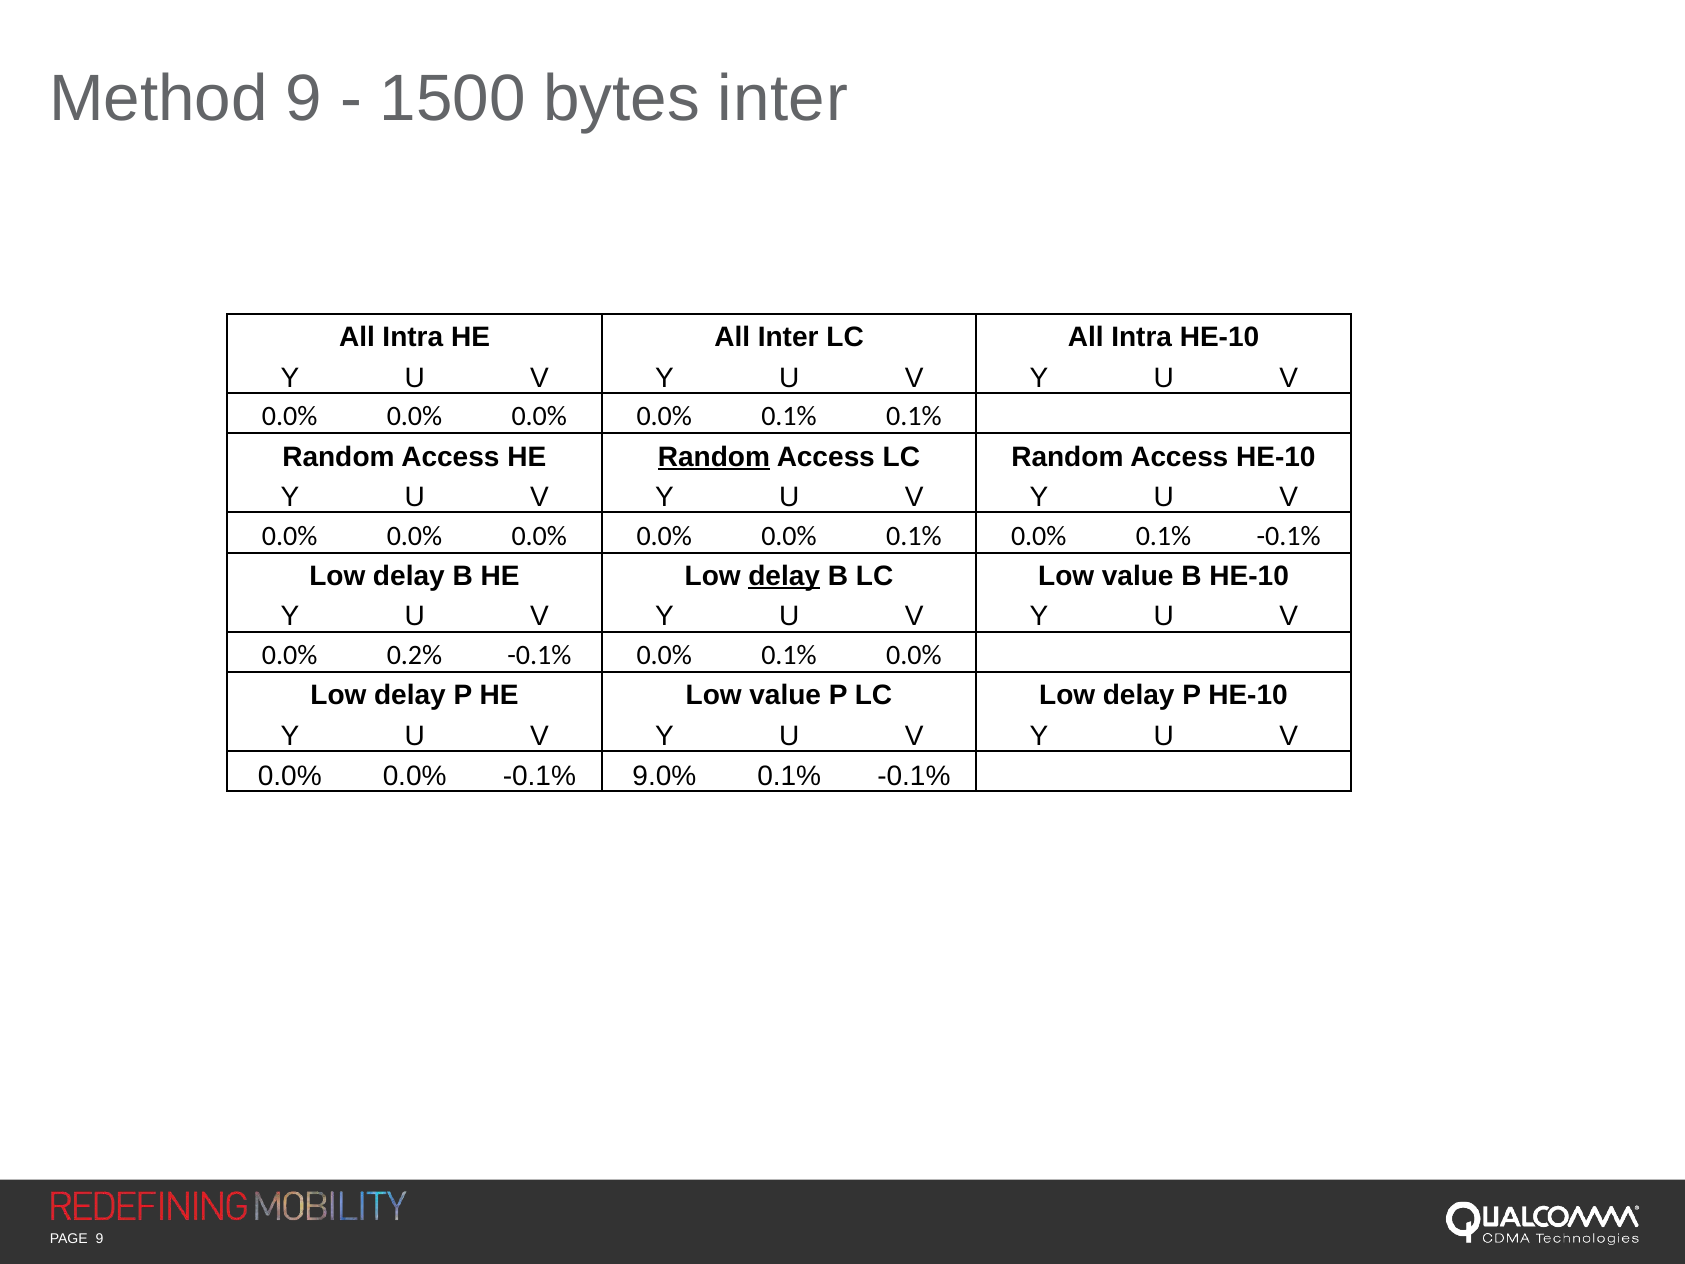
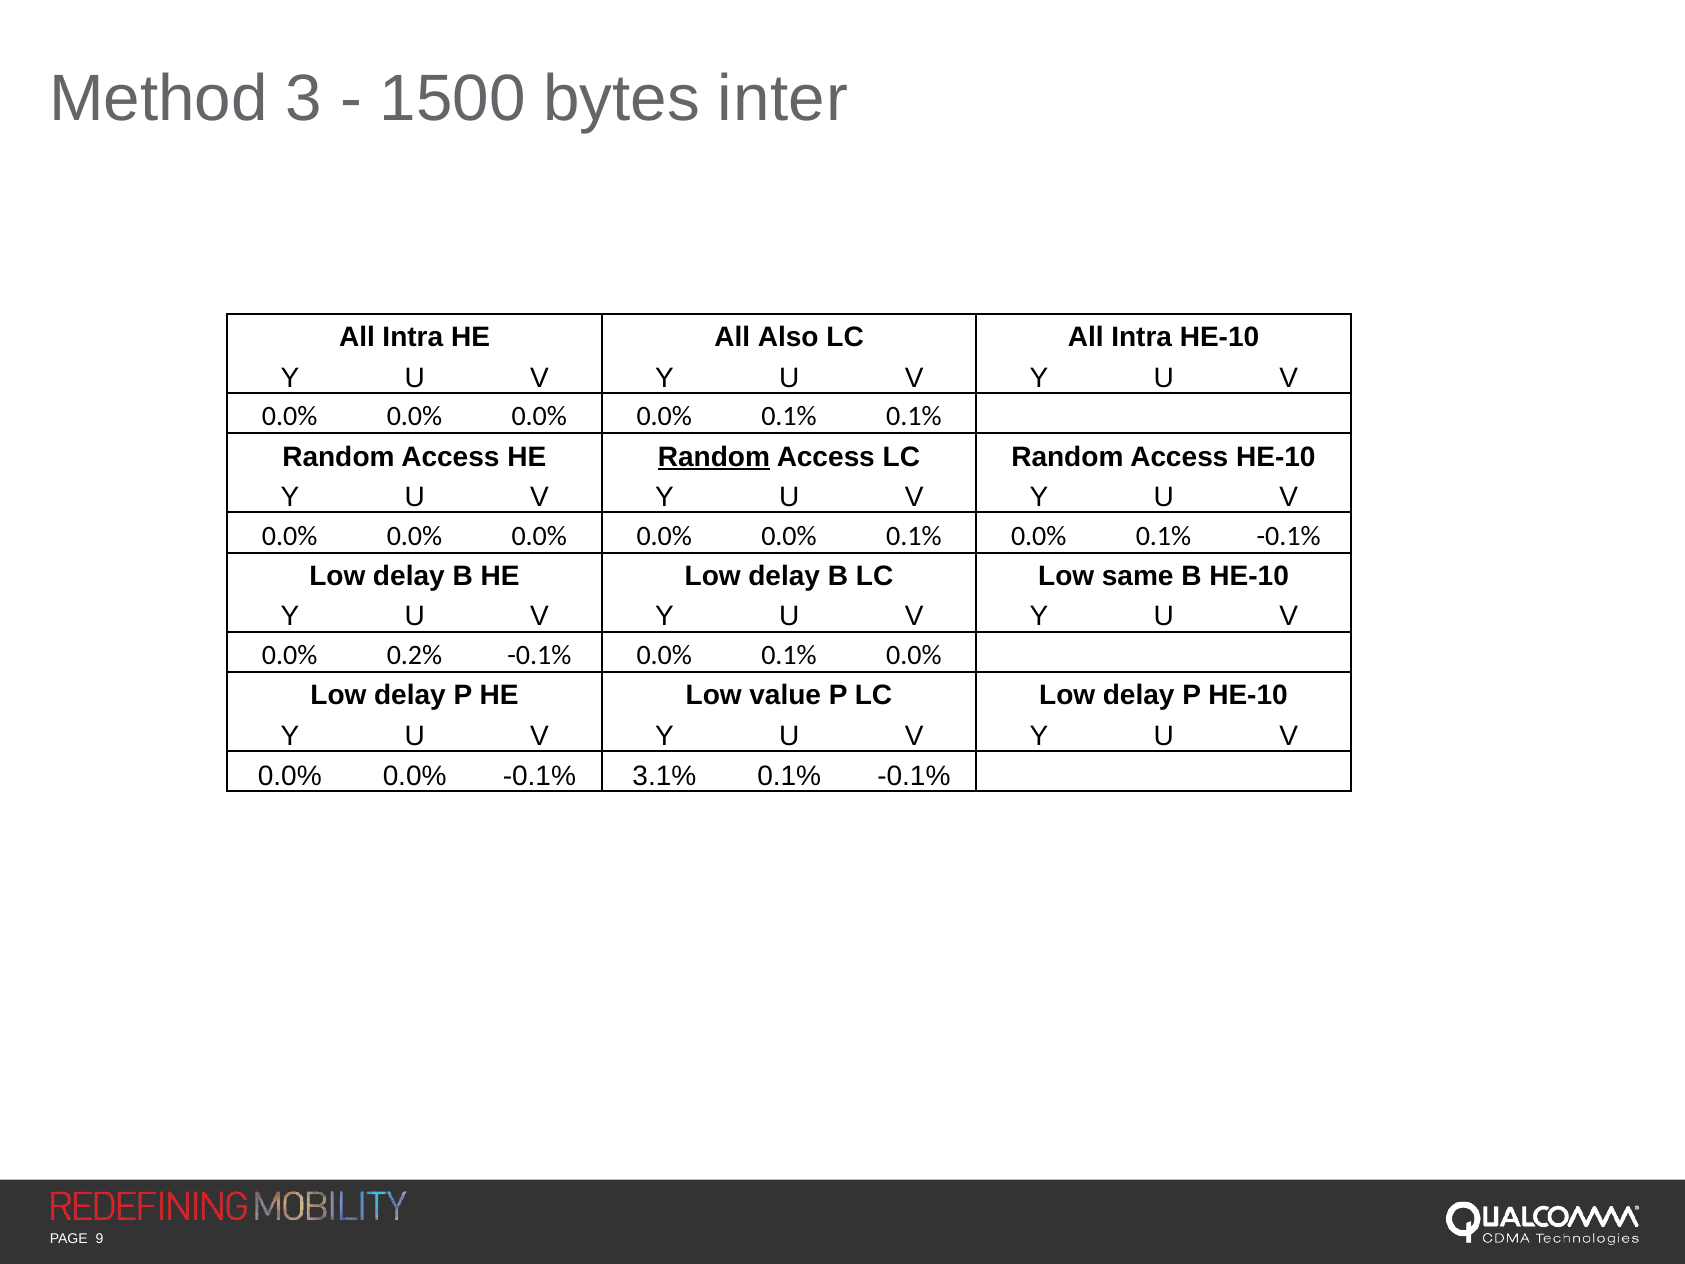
Method 9: 9 -> 3 (304, 99)
All Inter: Inter -> Also (788, 337)
delay underline: present -> none (784, 576)
LC Low value: value -> same (1138, 576)
9.0%: 9.0% -> 3.1% (664, 776)
